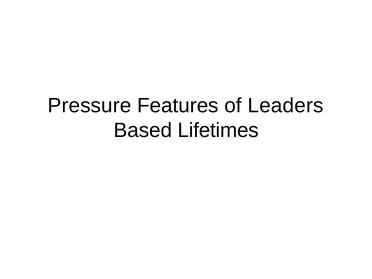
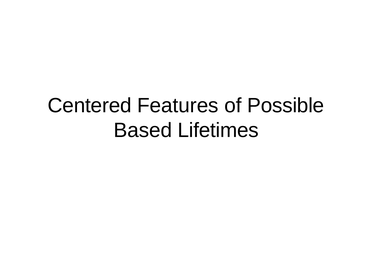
Pressure: Pressure -> Centered (90, 106)
Leaders: Leaders -> Possible (286, 106)
